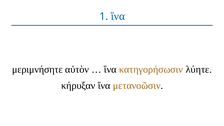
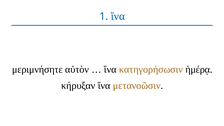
λύητε: λύητε -> ἡμέρᾳ (199, 69)
